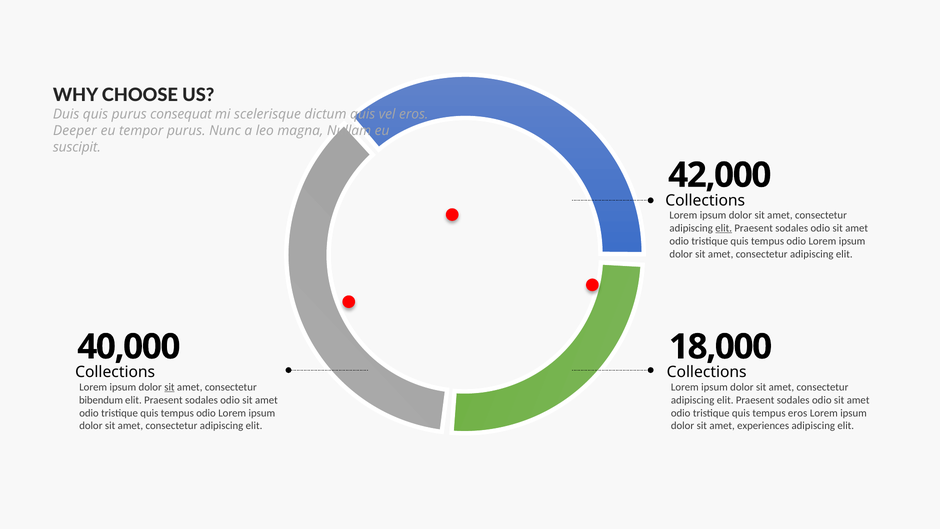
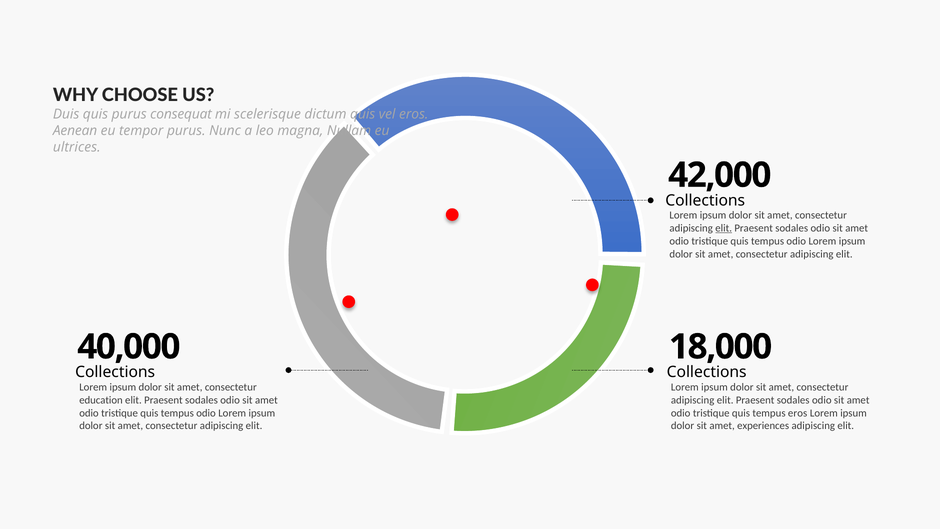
Deeper: Deeper -> Aenean (75, 131)
suscipit: suscipit -> ultrices (77, 147)
sit underline: present -> none (169, 387)
bibendum: bibendum -> education (101, 400)
